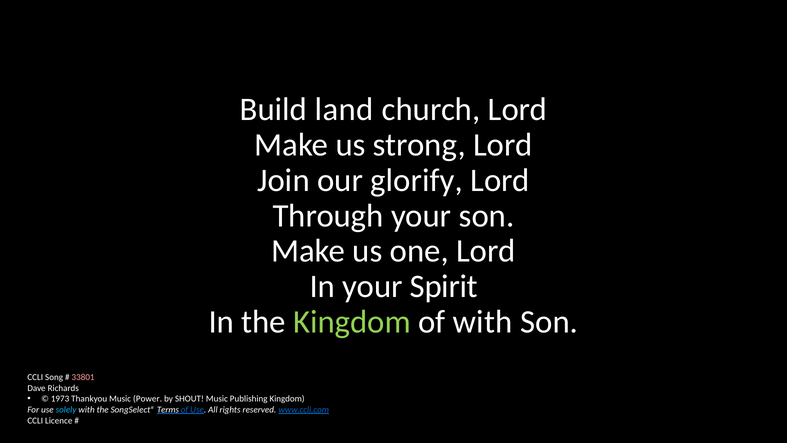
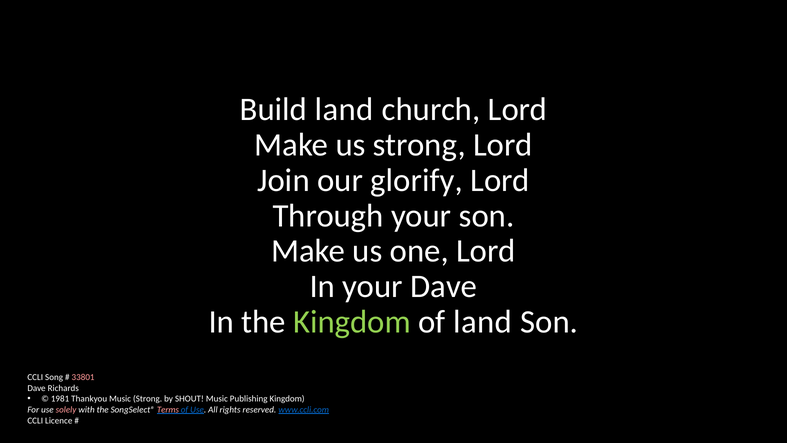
your Spirit: Spirit -> Dave (444, 286)
of with: with -> land (483, 322)
1973: 1973 -> 1981 (60, 399)
Music Power: Power -> Strong (148, 399)
solely colour: light blue -> pink (66, 409)
Terms colour: white -> pink (168, 409)
